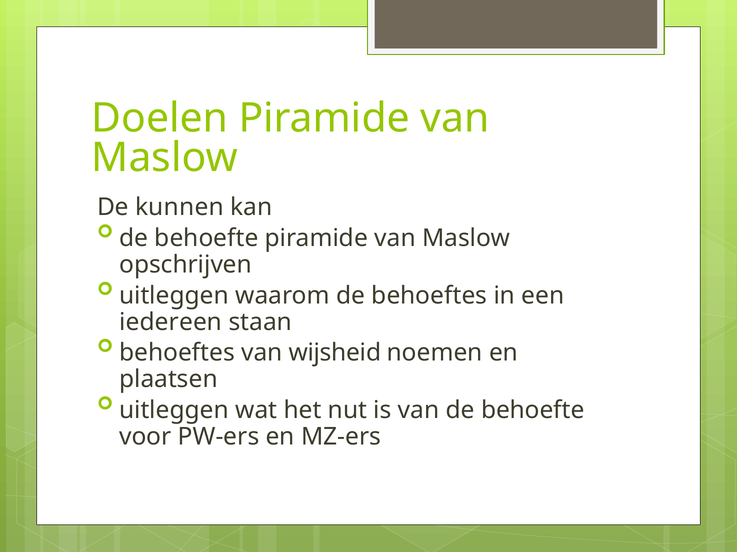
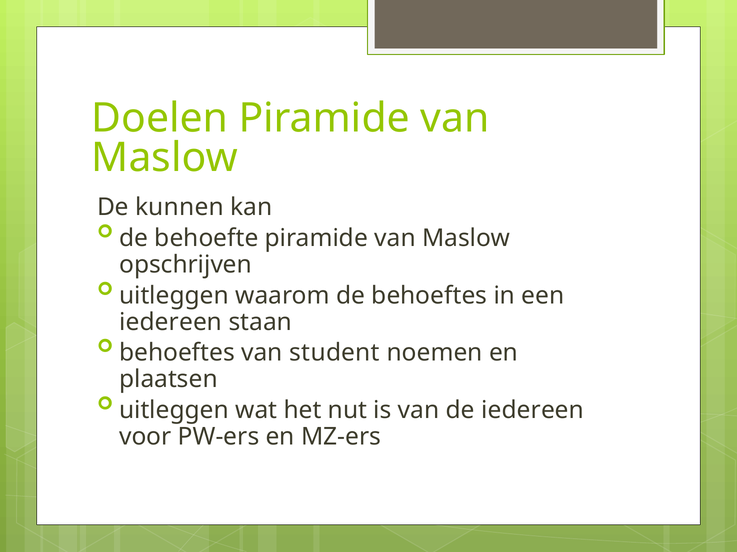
wijsheid: wijsheid -> student (335, 353)
van de behoefte: behoefte -> iedereen (533, 411)
